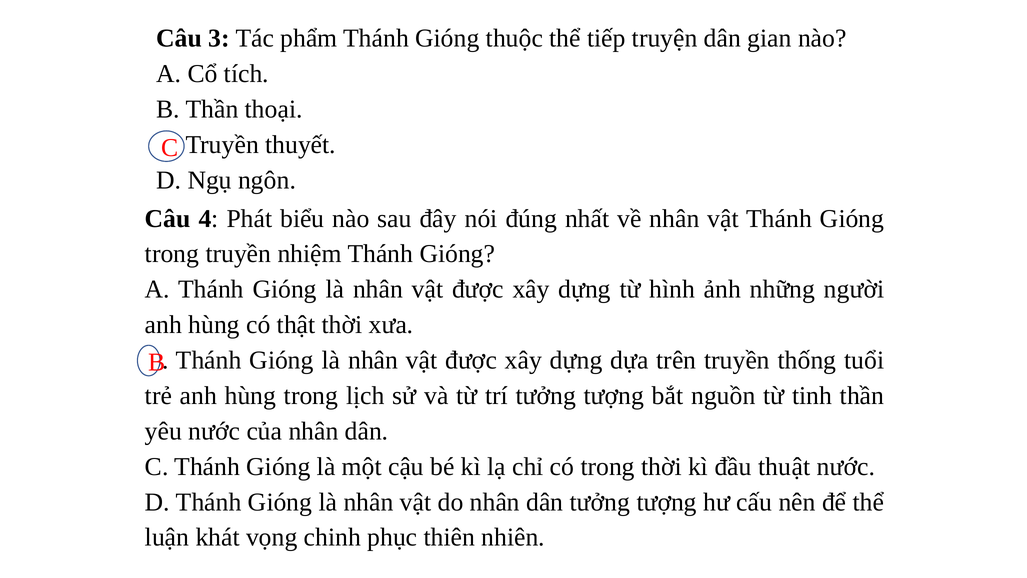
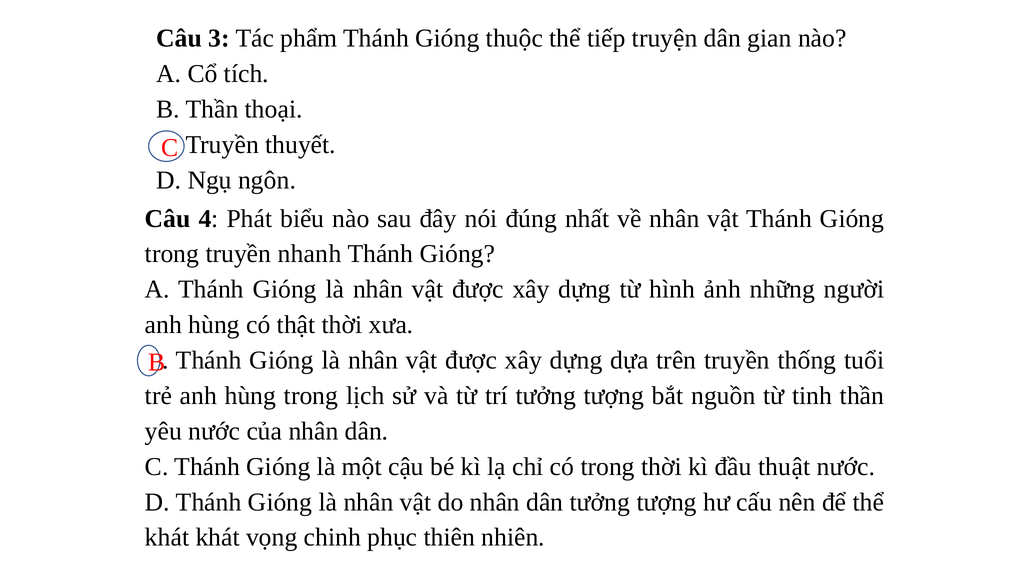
nhiệm: nhiệm -> nhanh (309, 254)
luận: luận -> khát (167, 537)
